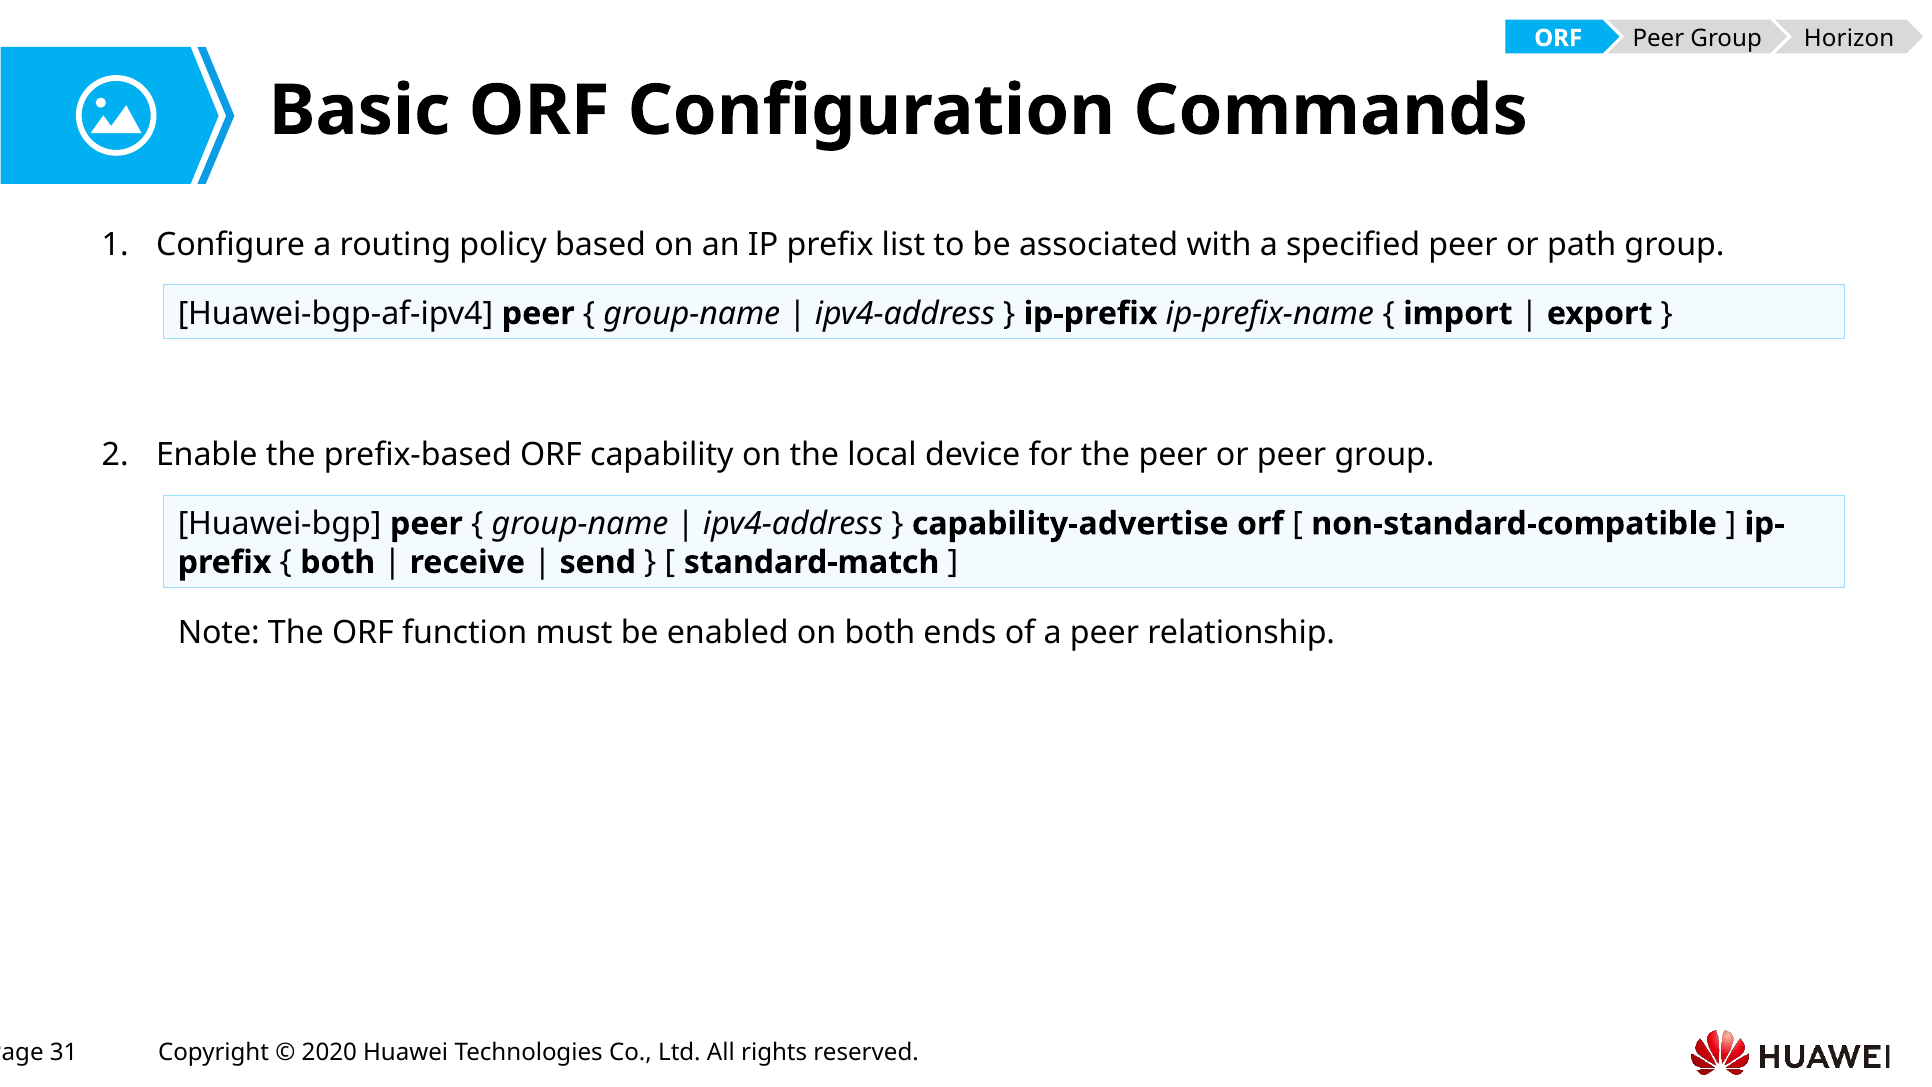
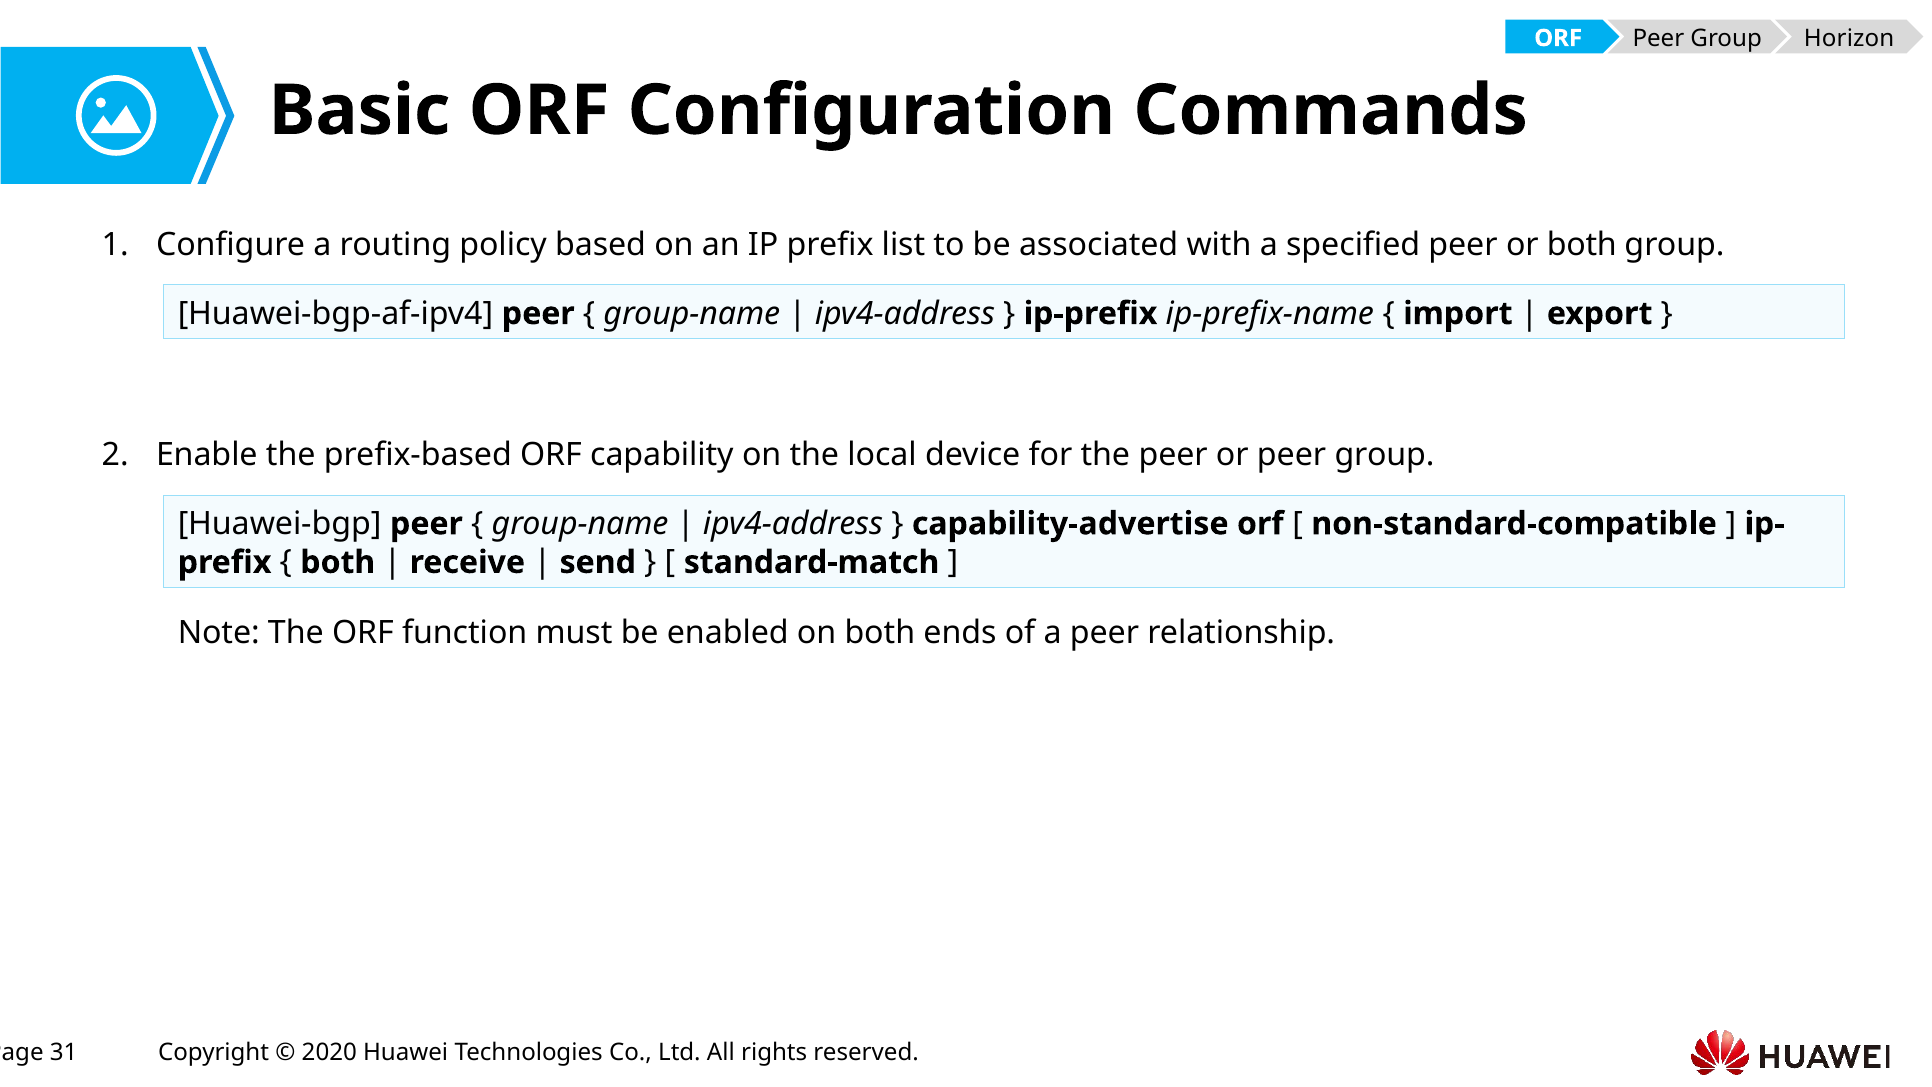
or path: path -> both (1582, 245)
